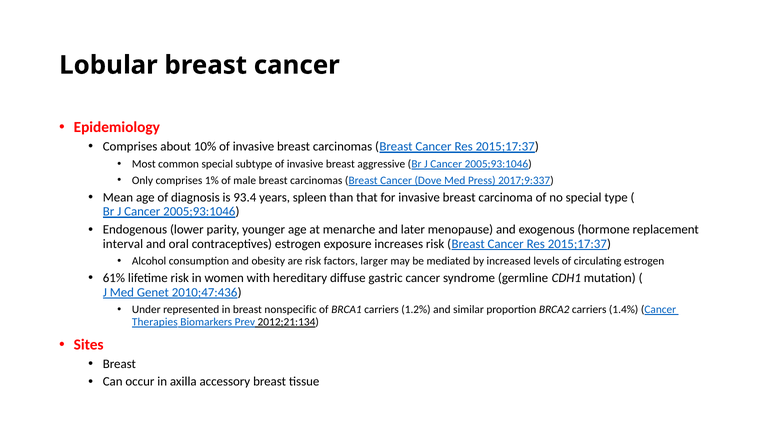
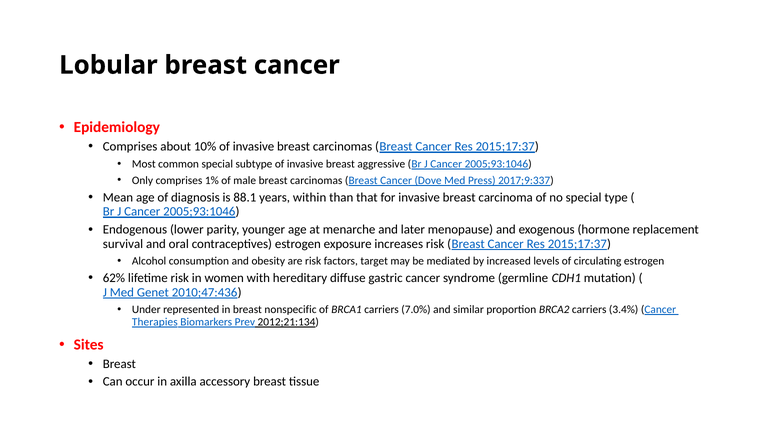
93.4: 93.4 -> 88.1 (245, 198)
spleen: spleen -> within (310, 198)
interval: interval -> survival (123, 244)
larger: larger -> target (374, 261)
61%: 61% -> 62% (114, 278)
1.2%: 1.2% -> 7.0% (416, 310)
1.4%: 1.4% -> 3.4% (624, 310)
